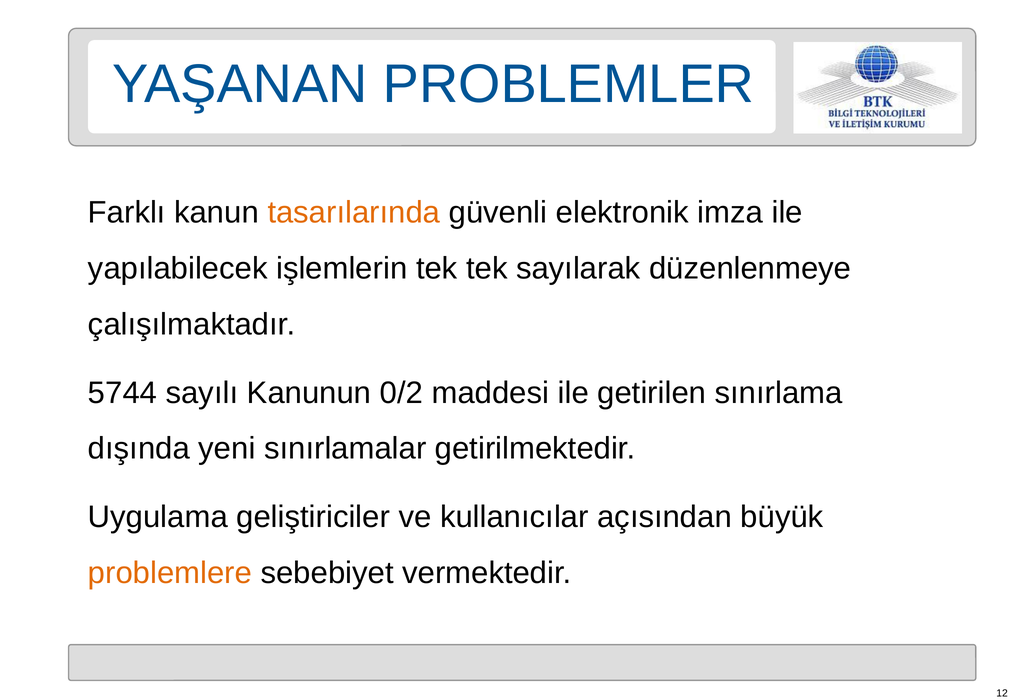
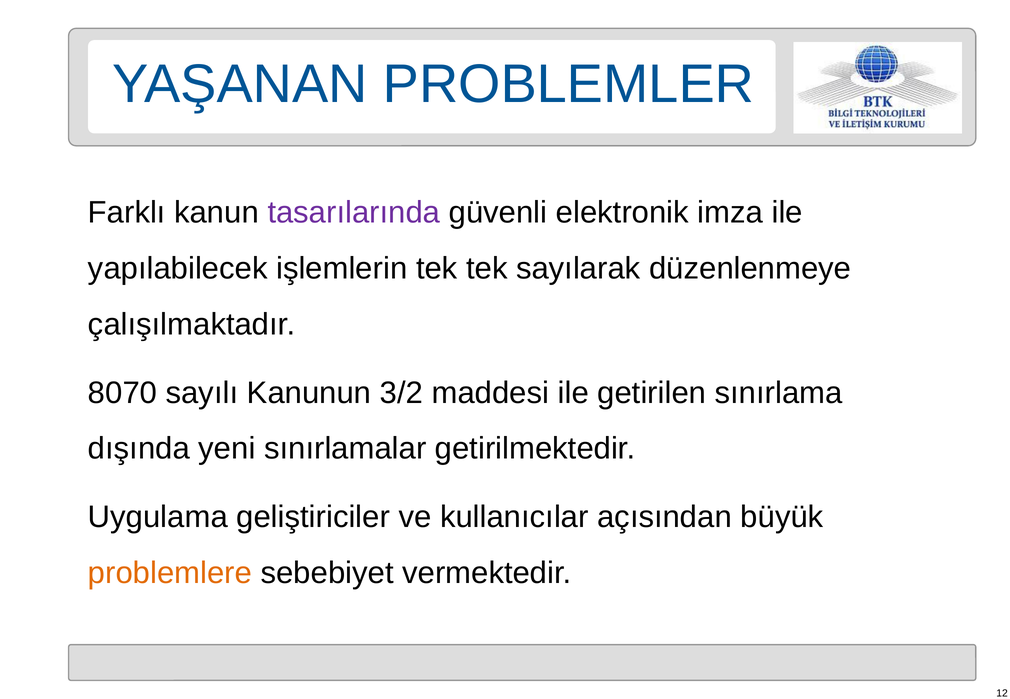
tasarılarında colour: orange -> purple (354, 213)
5744: 5744 -> 8070 (123, 393)
0/2: 0/2 -> 3/2 (401, 393)
